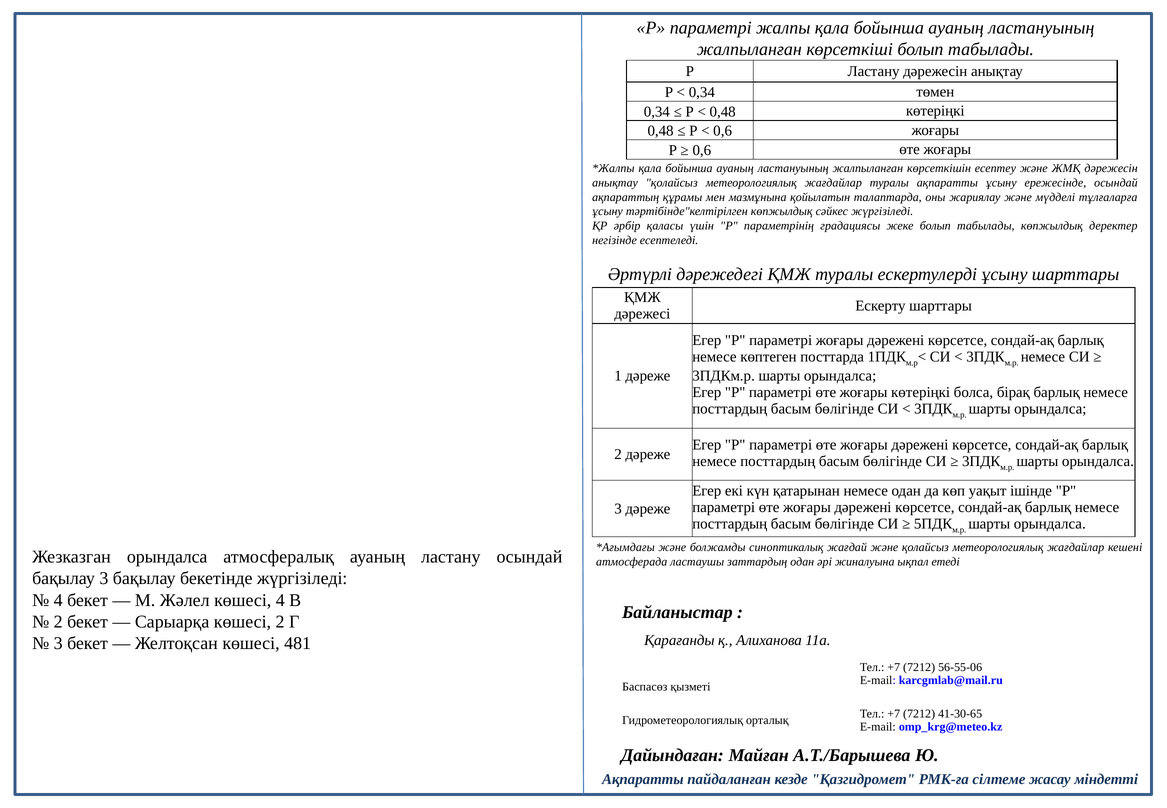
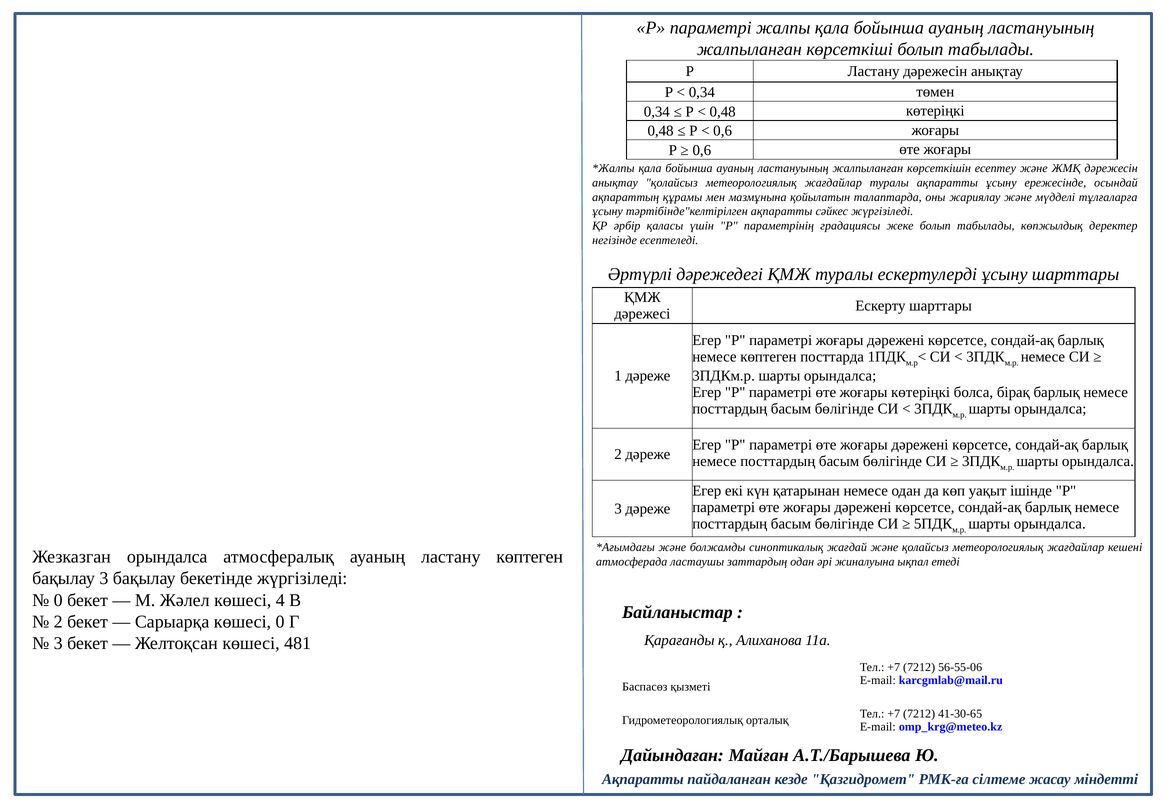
тәртібінде"келтірілген көпжылдық: көпжылдық -> ақпаратты (782, 211)
ластану осындай: осындай -> көптеген (530, 557)
4: 4 -> 0 (58, 600)
көшесі 2: 2 -> 0 (280, 622)
